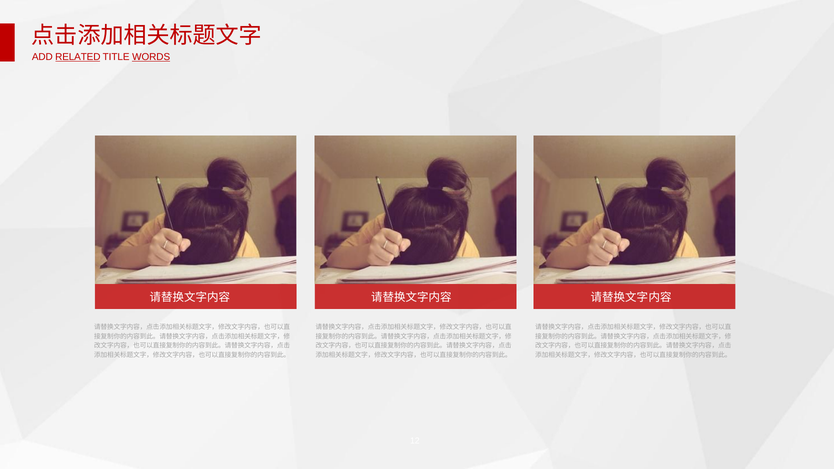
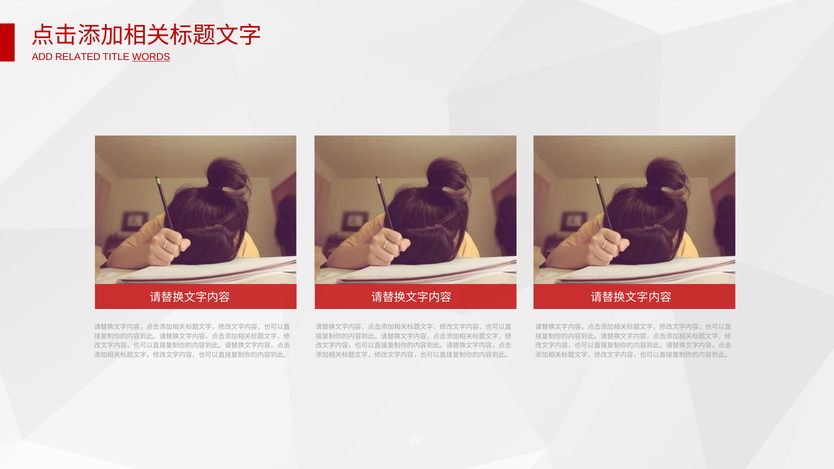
RELATED underline: present -> none (78, 57)
